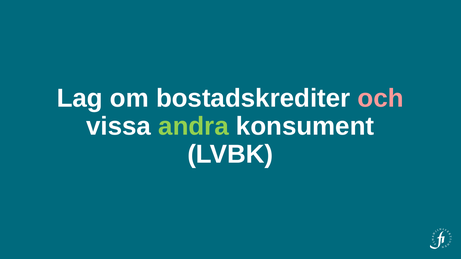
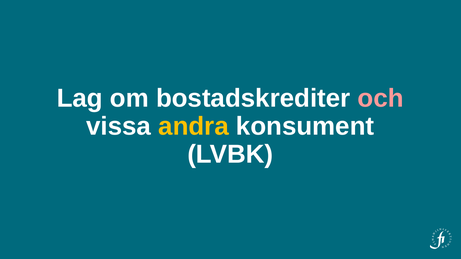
andra colour: light green -> yellow (194, 127)
